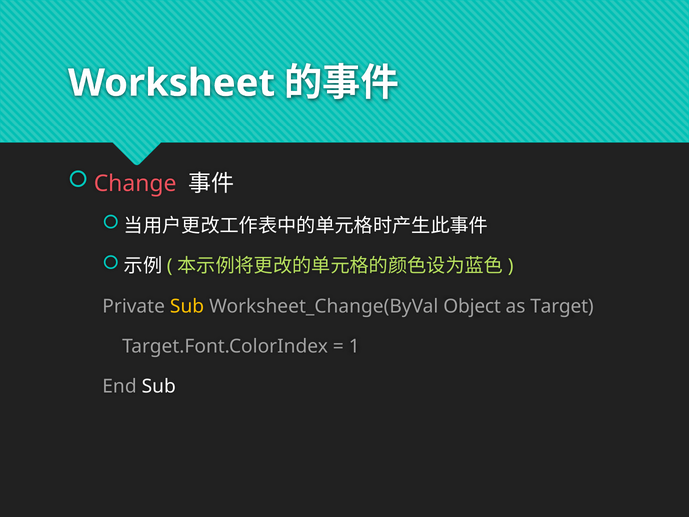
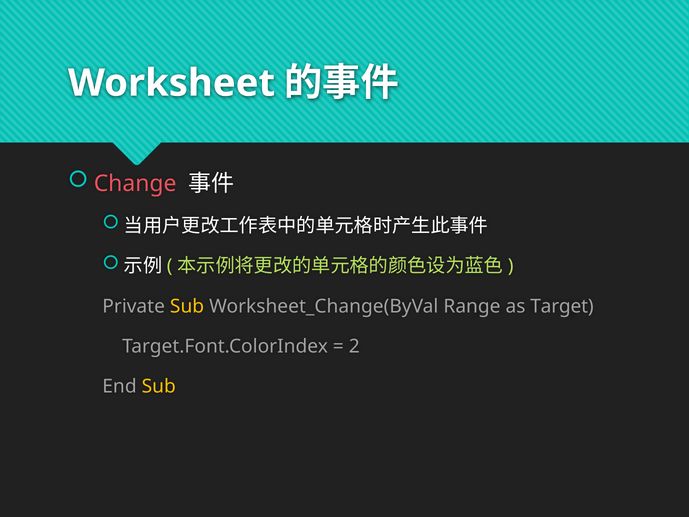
Object: Object -> Range (472, 306)
1: 1 -> 2 (354, 346)
Sub colour: white -> yellow (159, 386)
